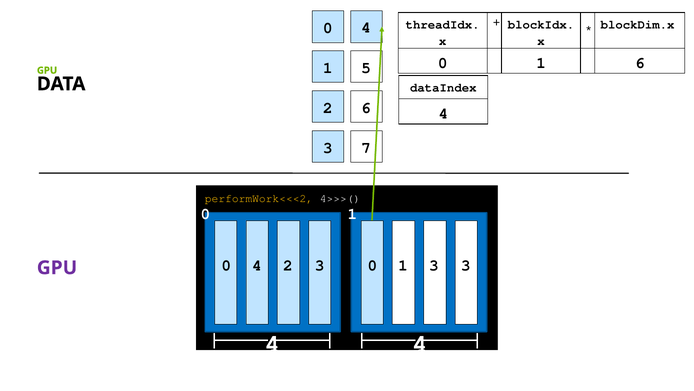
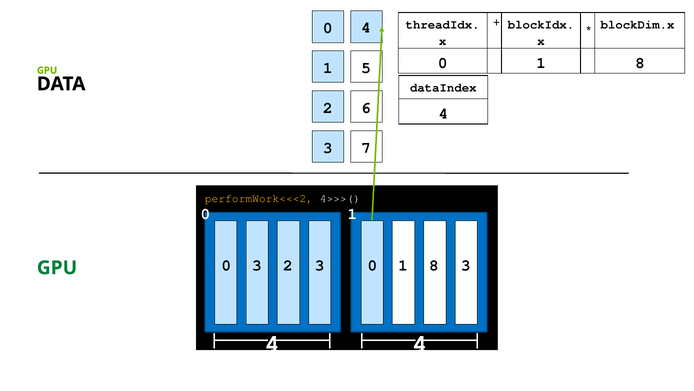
6: 6 -> 8 (640, 63)
0 4: 4 -> 3 (257, 265)
3 0 1 3: 3 -> 8 (434, 265)
GPU colour: purple -> green (57, 267)
